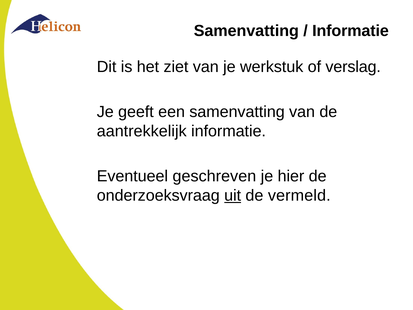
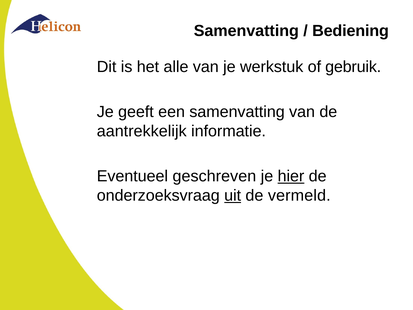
Informatie: Informatie -> Bediening (351, 31)
ziet: ziet -> alle (176, 67)
verslag: verslag -> gebruik (353, 67)
hier underline: none -> present (291, 176)
